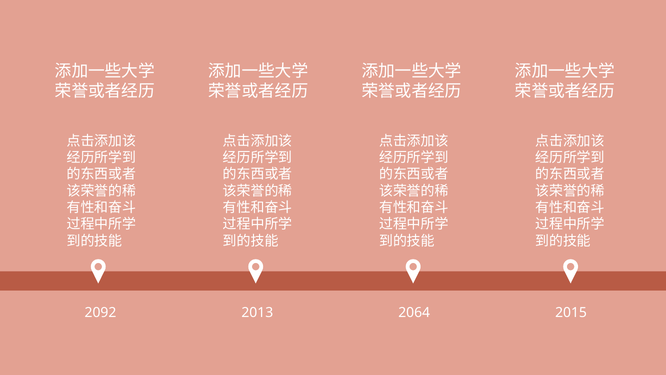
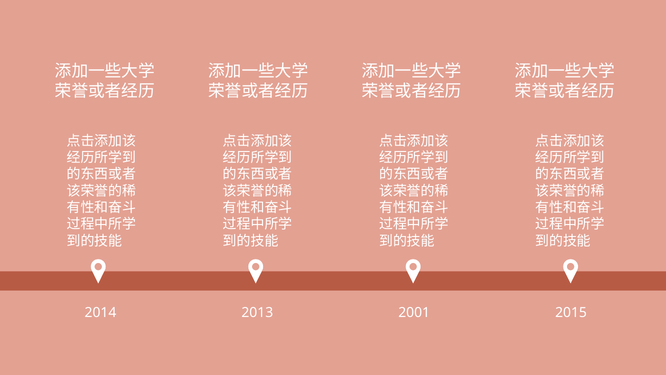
2092: 2092 -> 2014 (100, 312)
2064: 2064 -> 2001 (414, 312)
